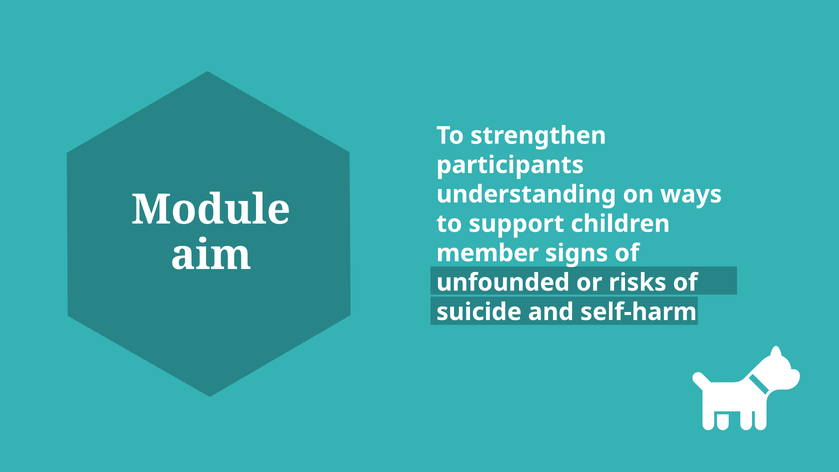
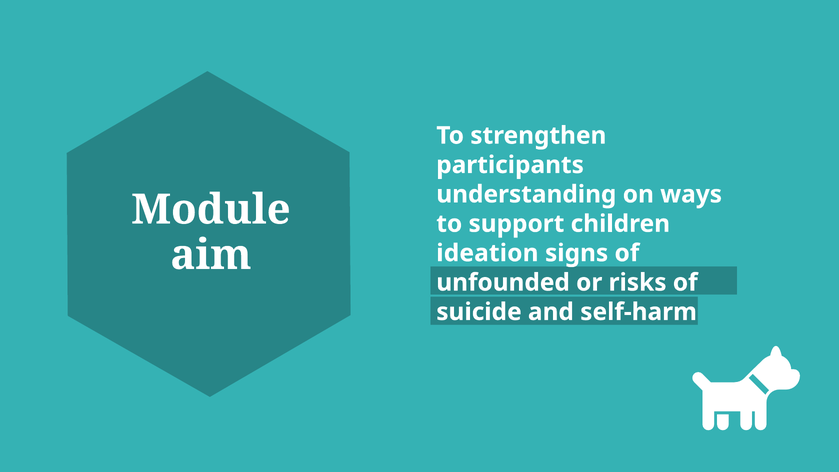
member: member -> ideation (487, 253)
